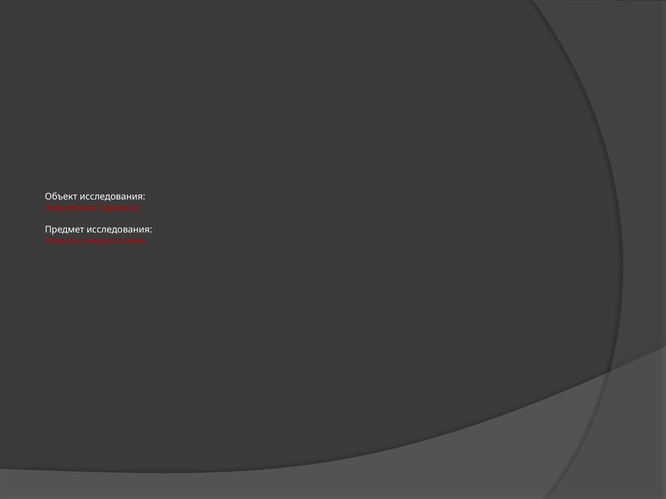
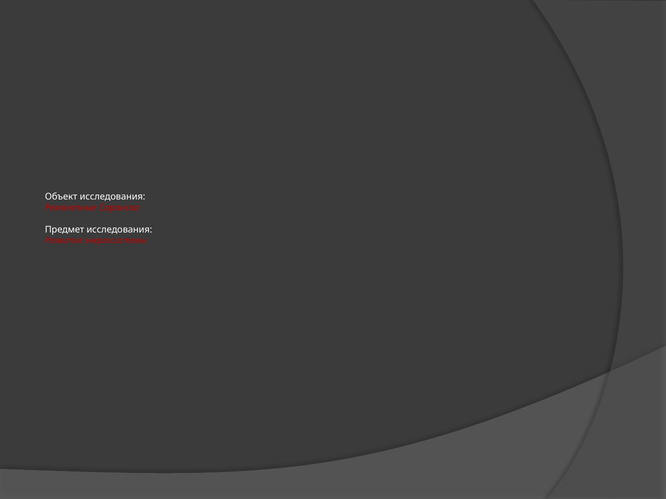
Энергетики: Энергетики -> Ремонтные (71, 208)
